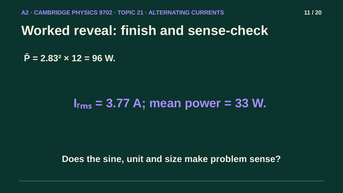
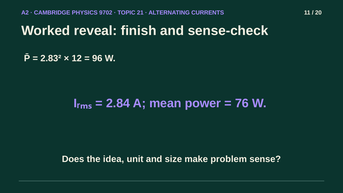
3.77: 3.77 -> 2.84 (118, 103)
33: 33 -> 76 (242, 103)
sine: sine -> idea (114, 159)
